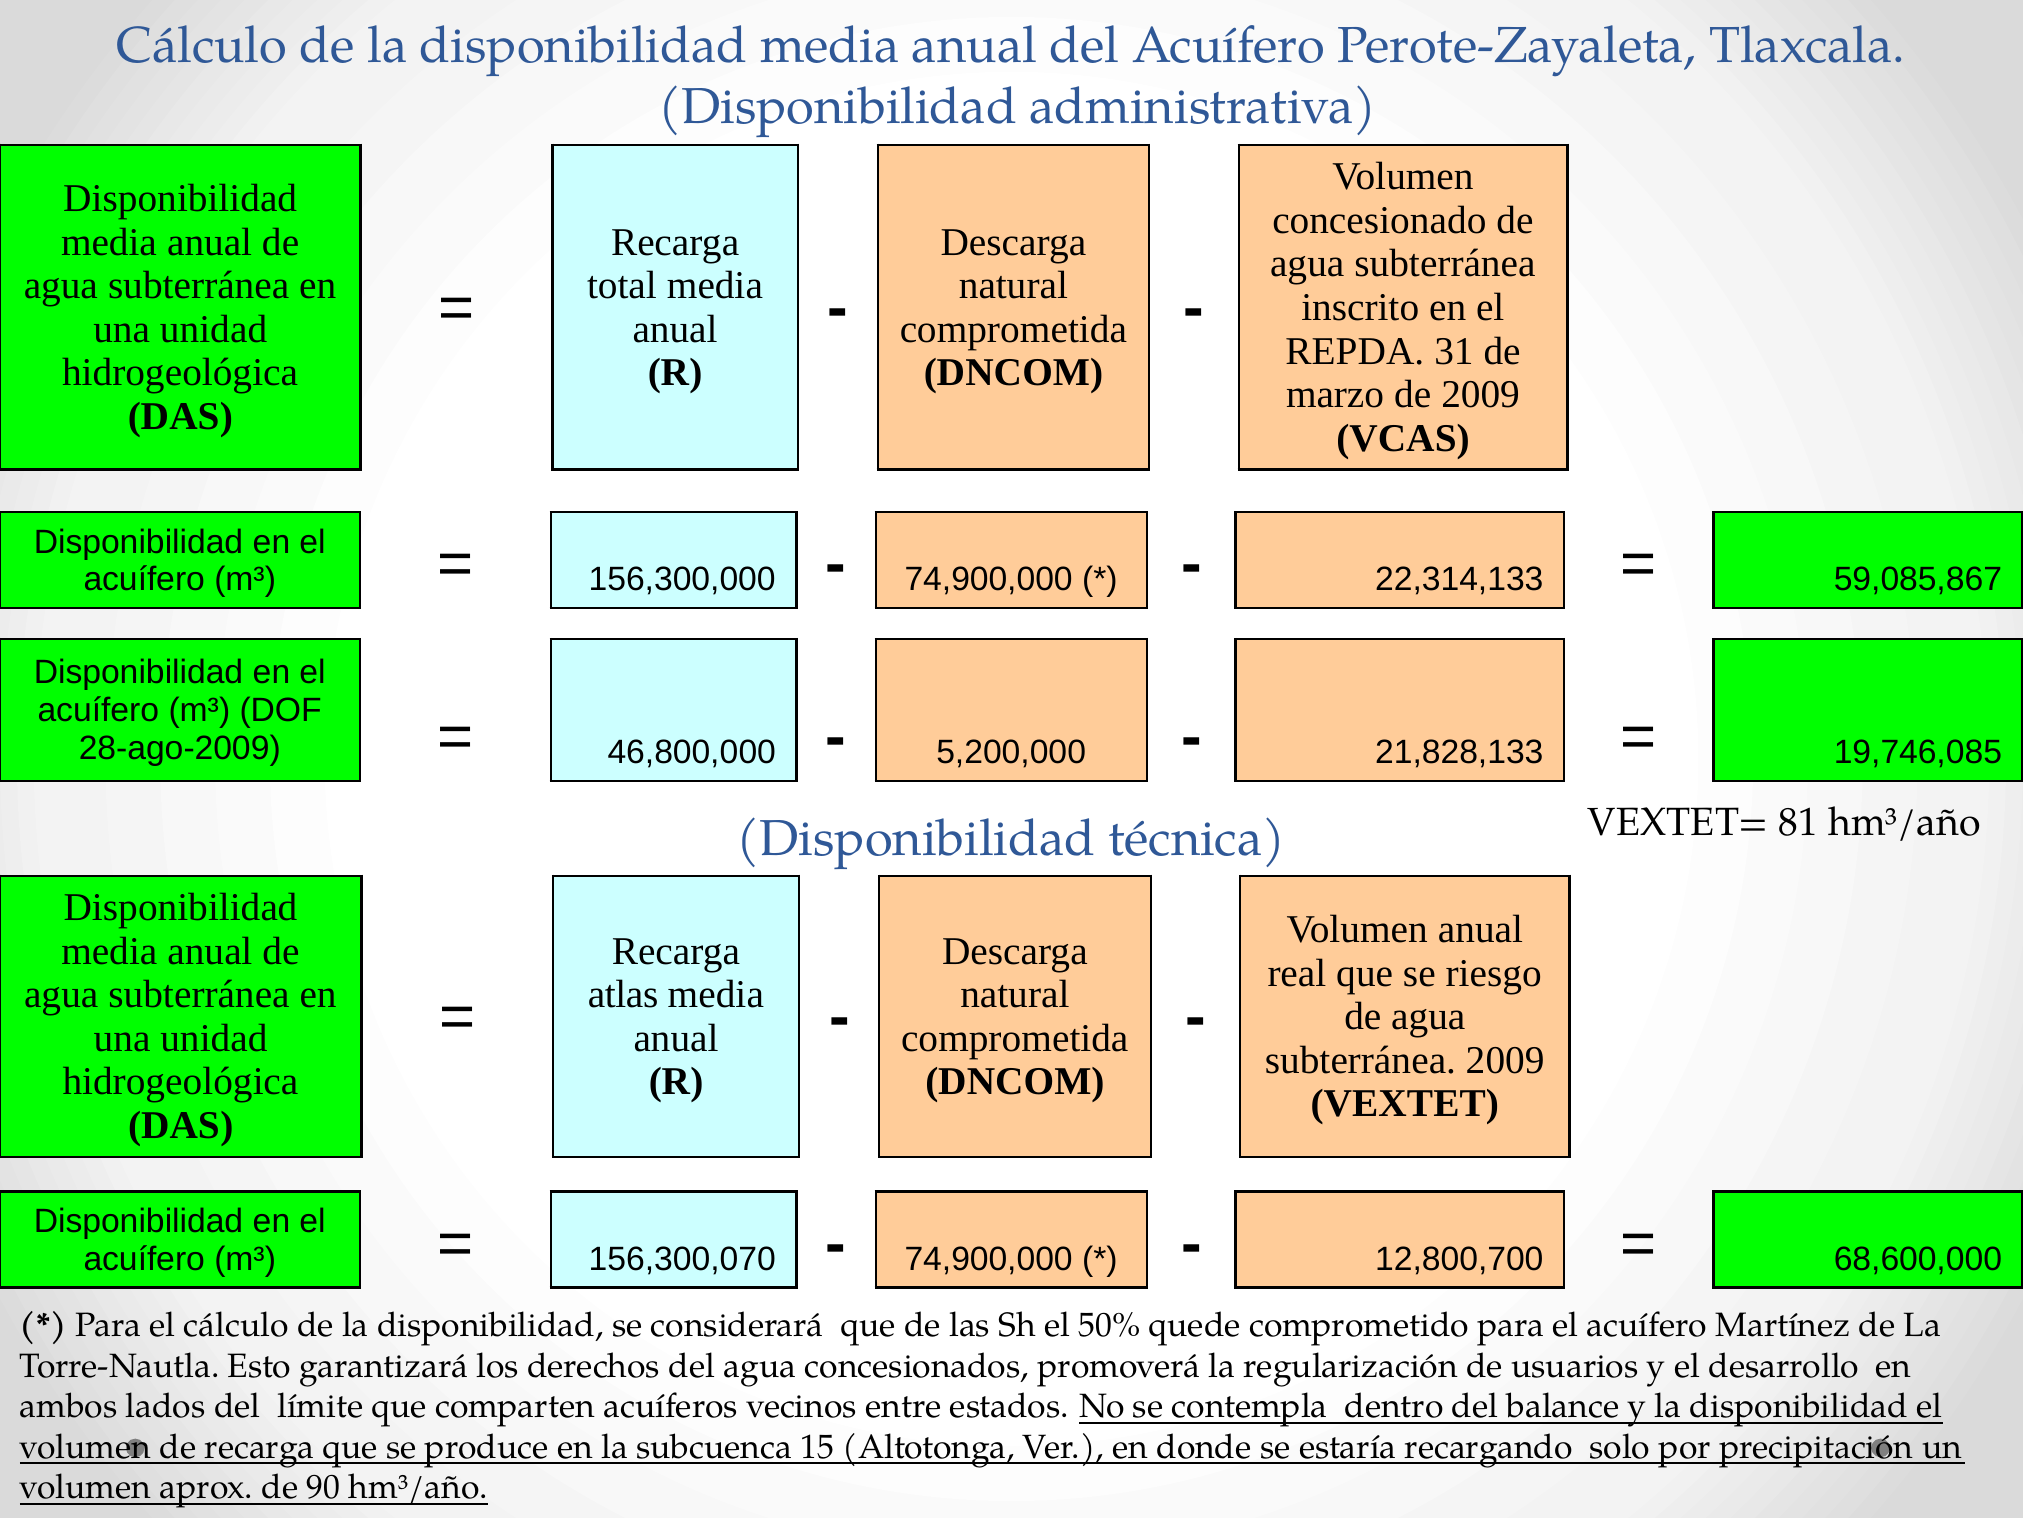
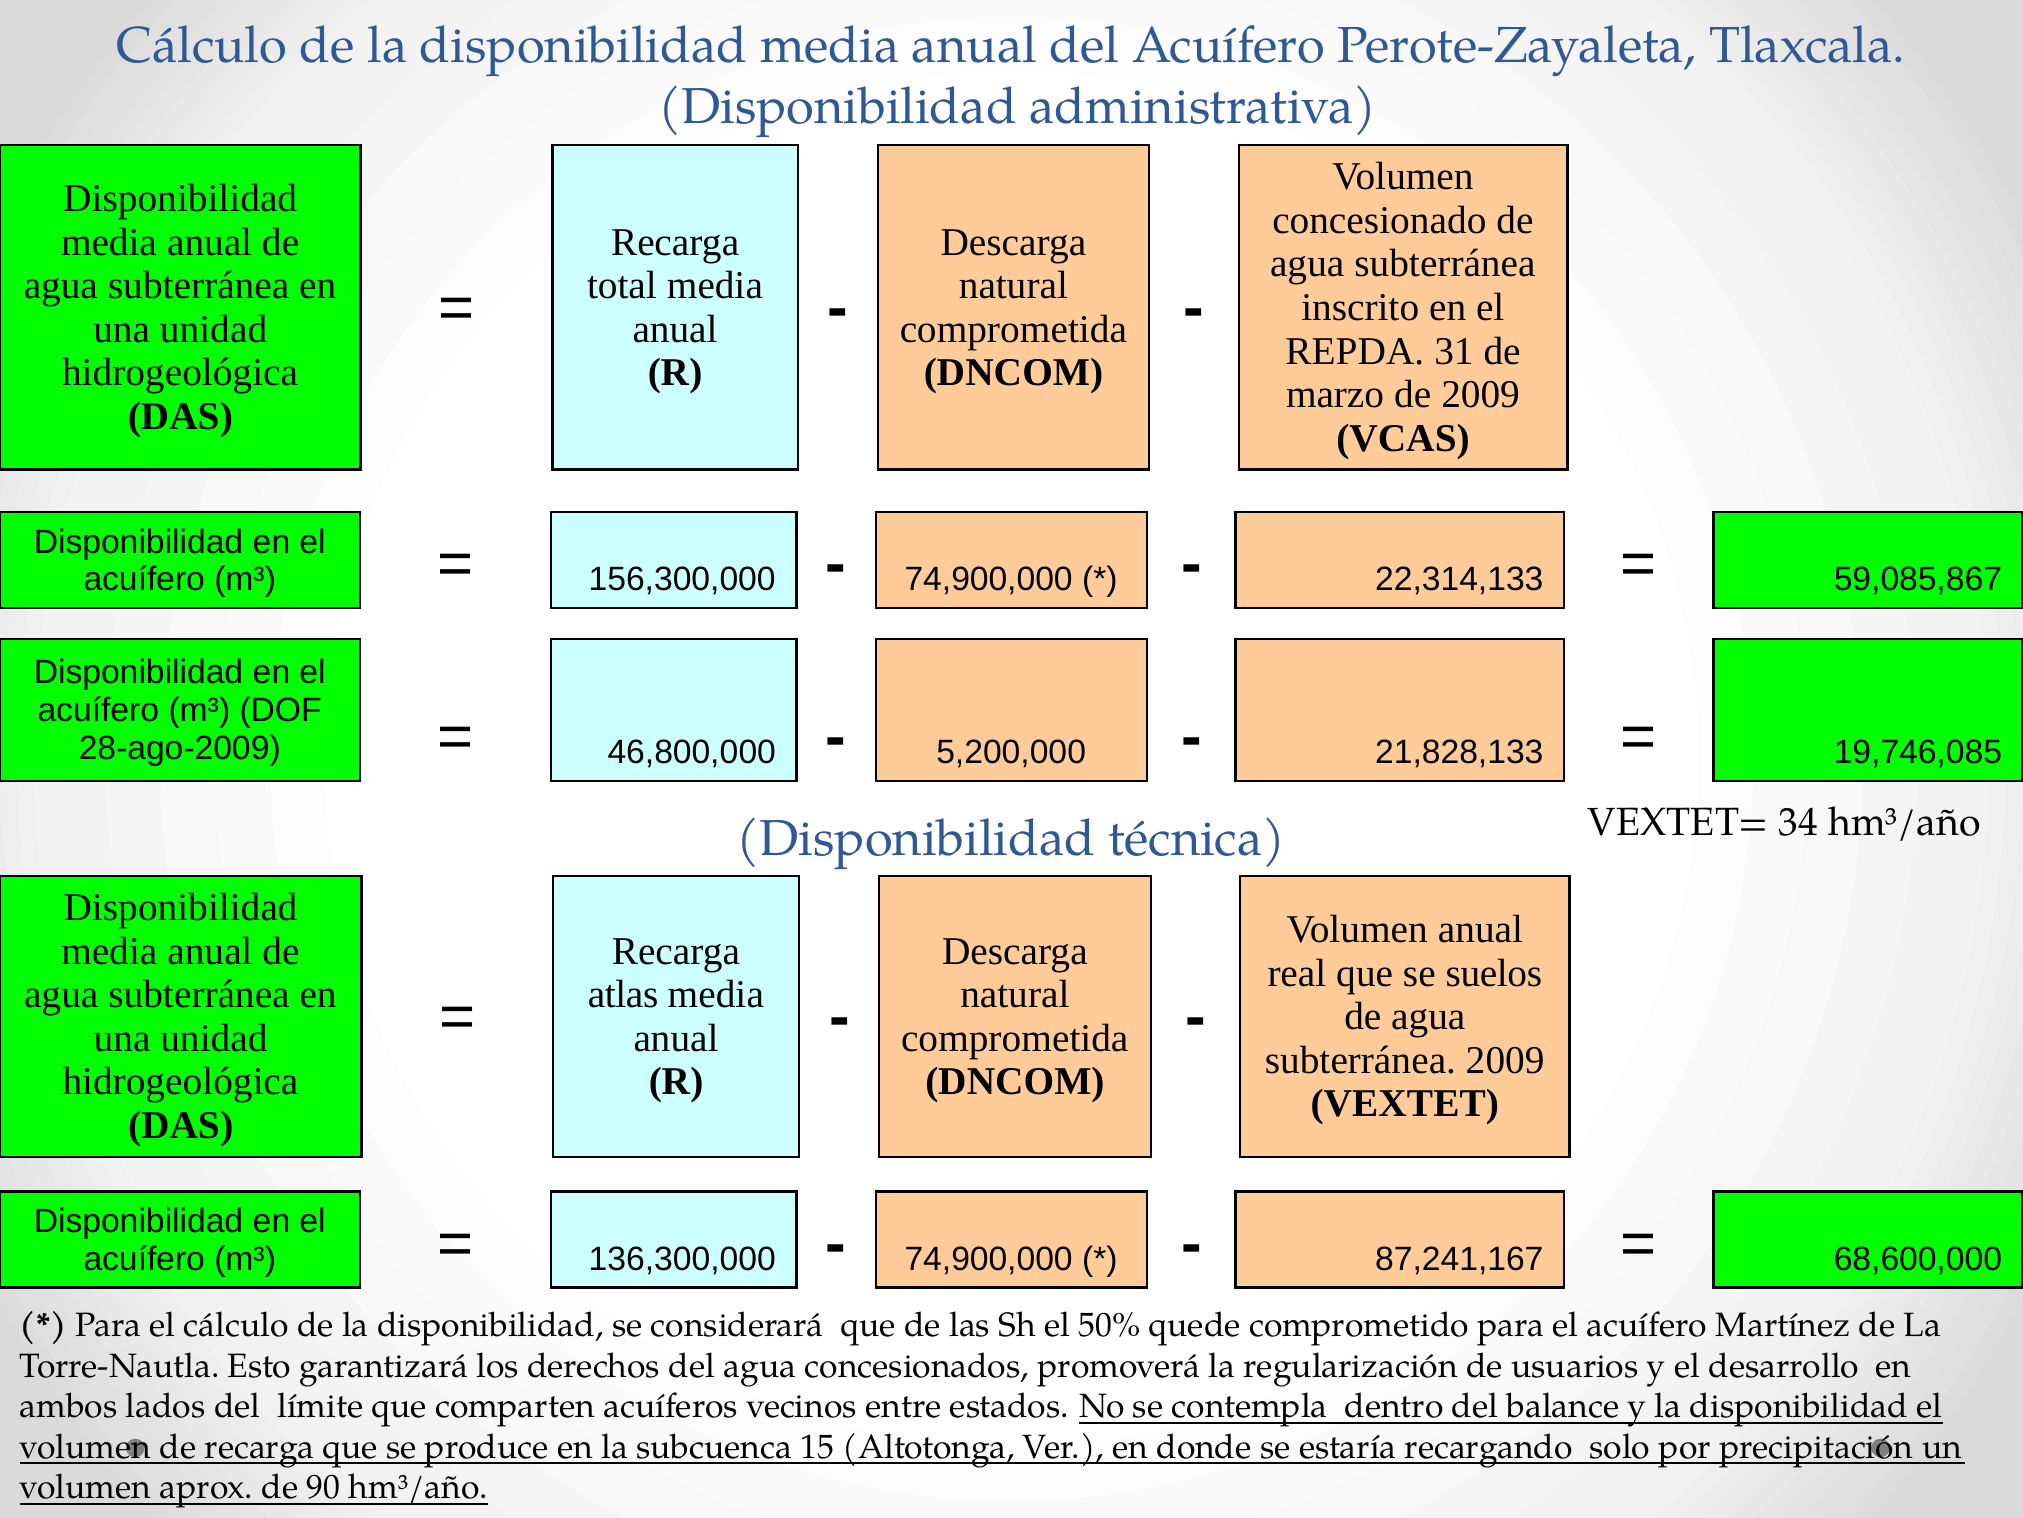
81: 81 -> 34 (1799, 822)
riesgo: riesgo -> suelos (1494, 973)
156,300,070: 156,300,070 -> 136,300,000 (682, 1259)
12,800,700: 12,800,700 -> 87,241,167 (1459, 1259)
